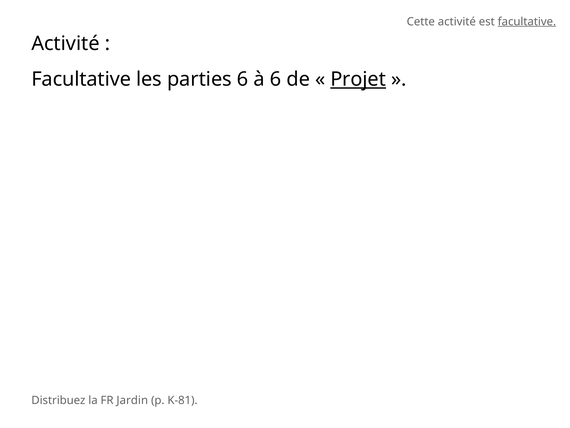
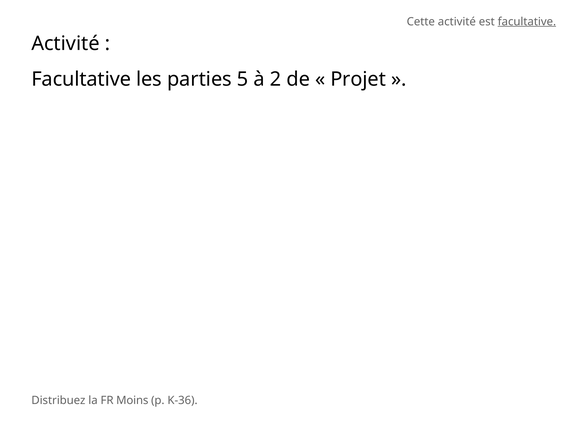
parties 6: 6 -> 5 (243, 79)
à 6: 6 -> 2 (276, 79)
Projet underline: present -> none (358, 79)
Jardin: Jardin -> Moins (132, 400)
K-81: K-81 -> K-36 (183, 400)
